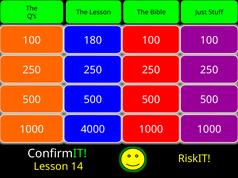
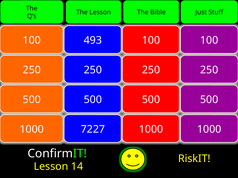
180: 180 -> 493 (93, 40)
4000: 4000 -> 7227 (93, 130)
